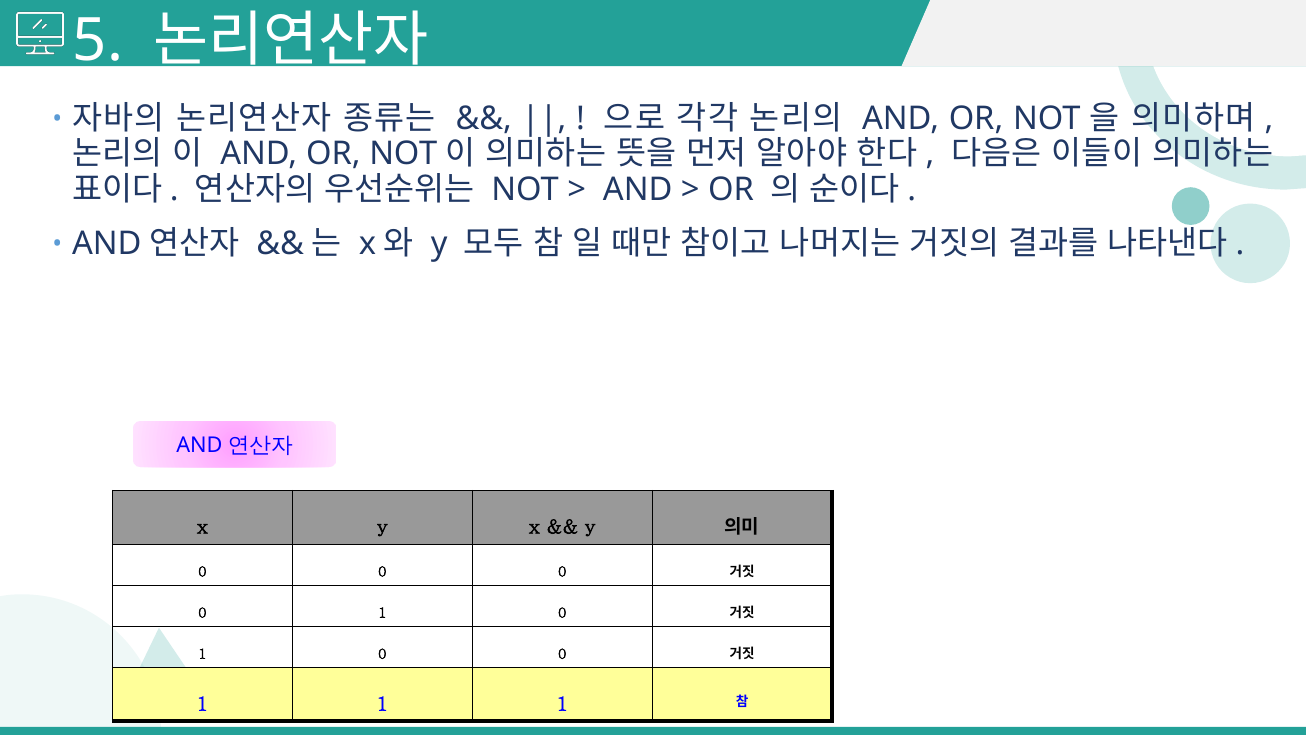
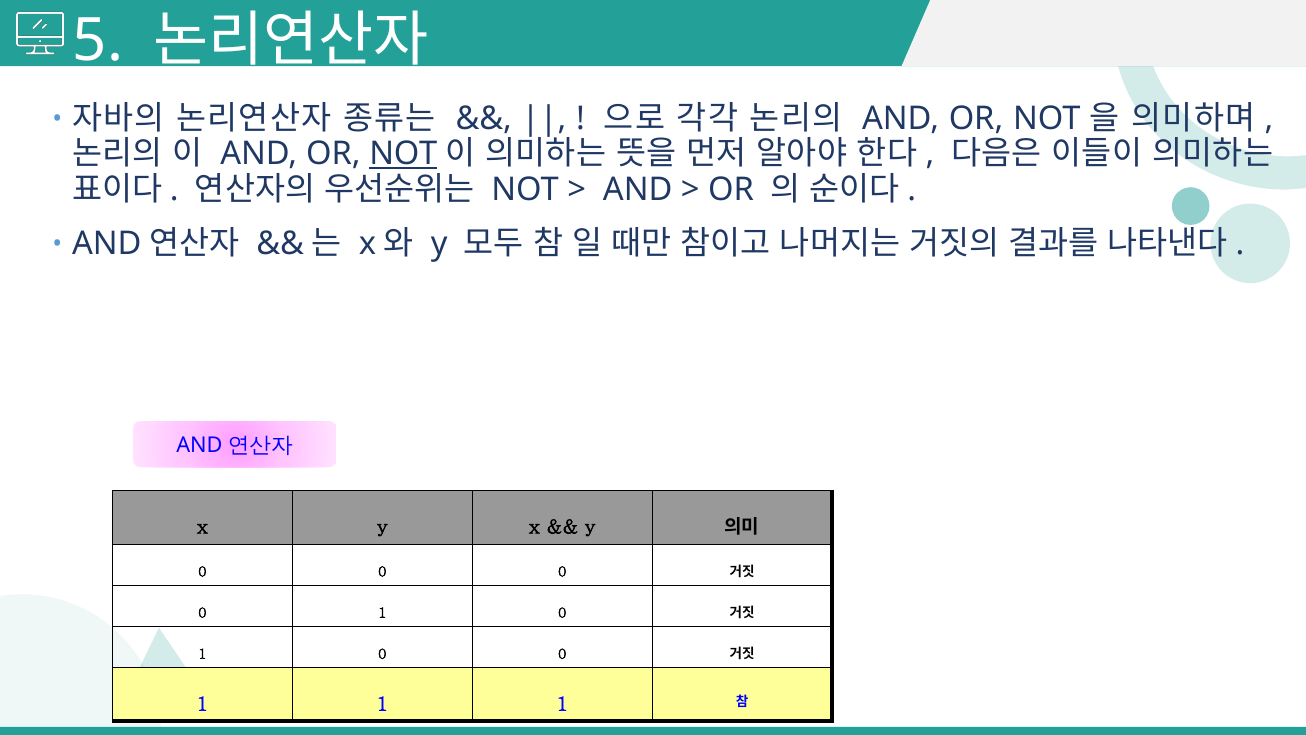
NOT underline: none -> present (403, 154)
